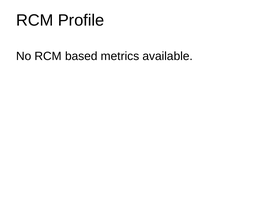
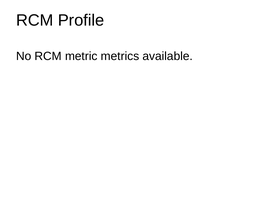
based: based -> metric (81, 56)
